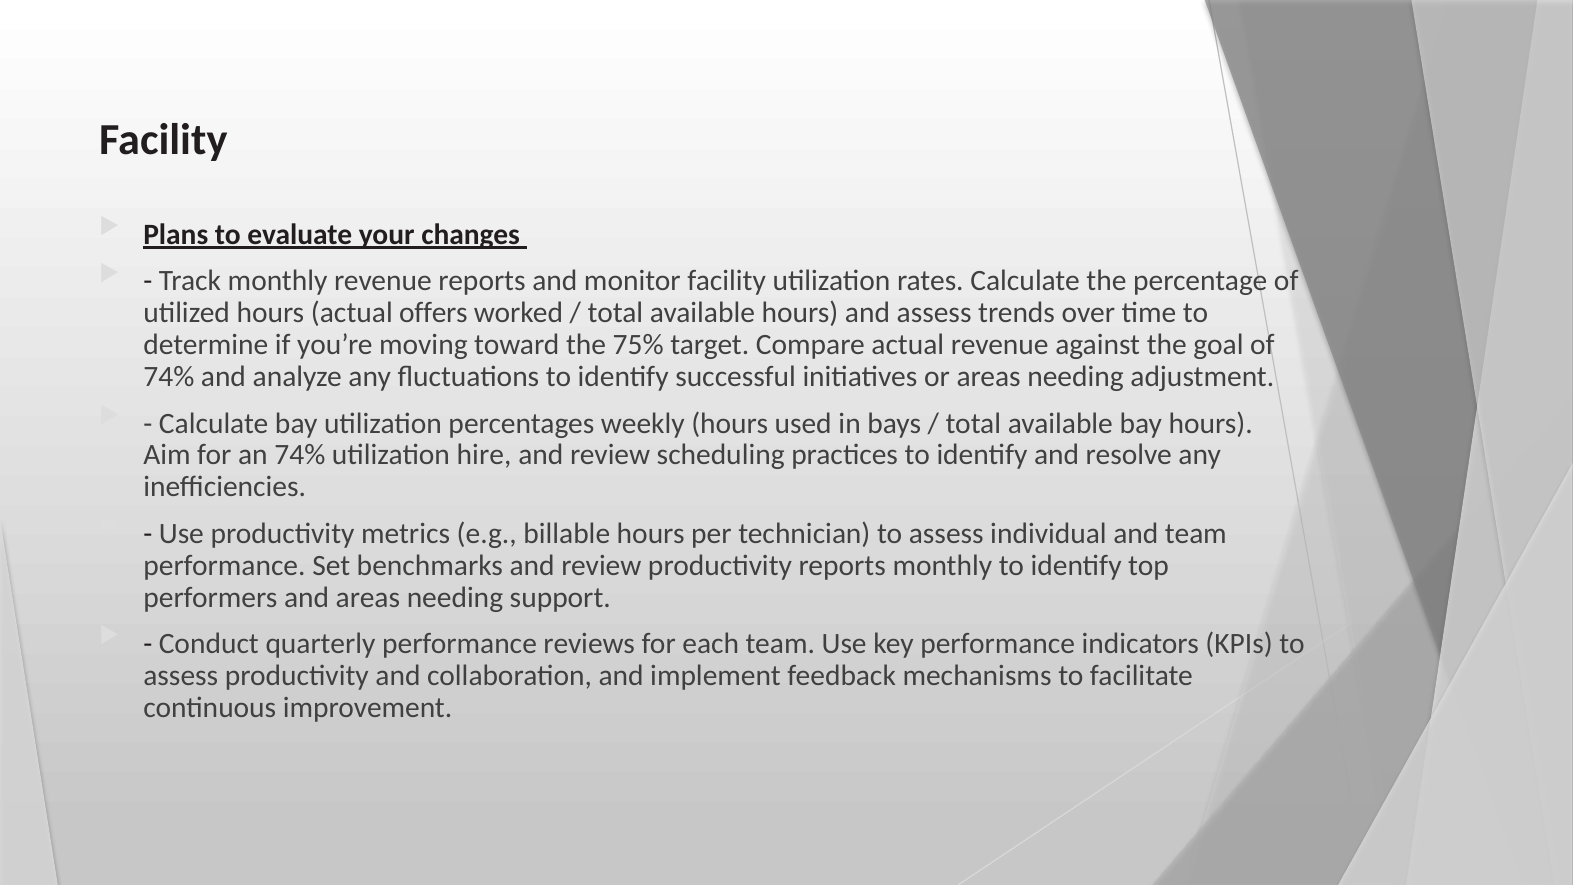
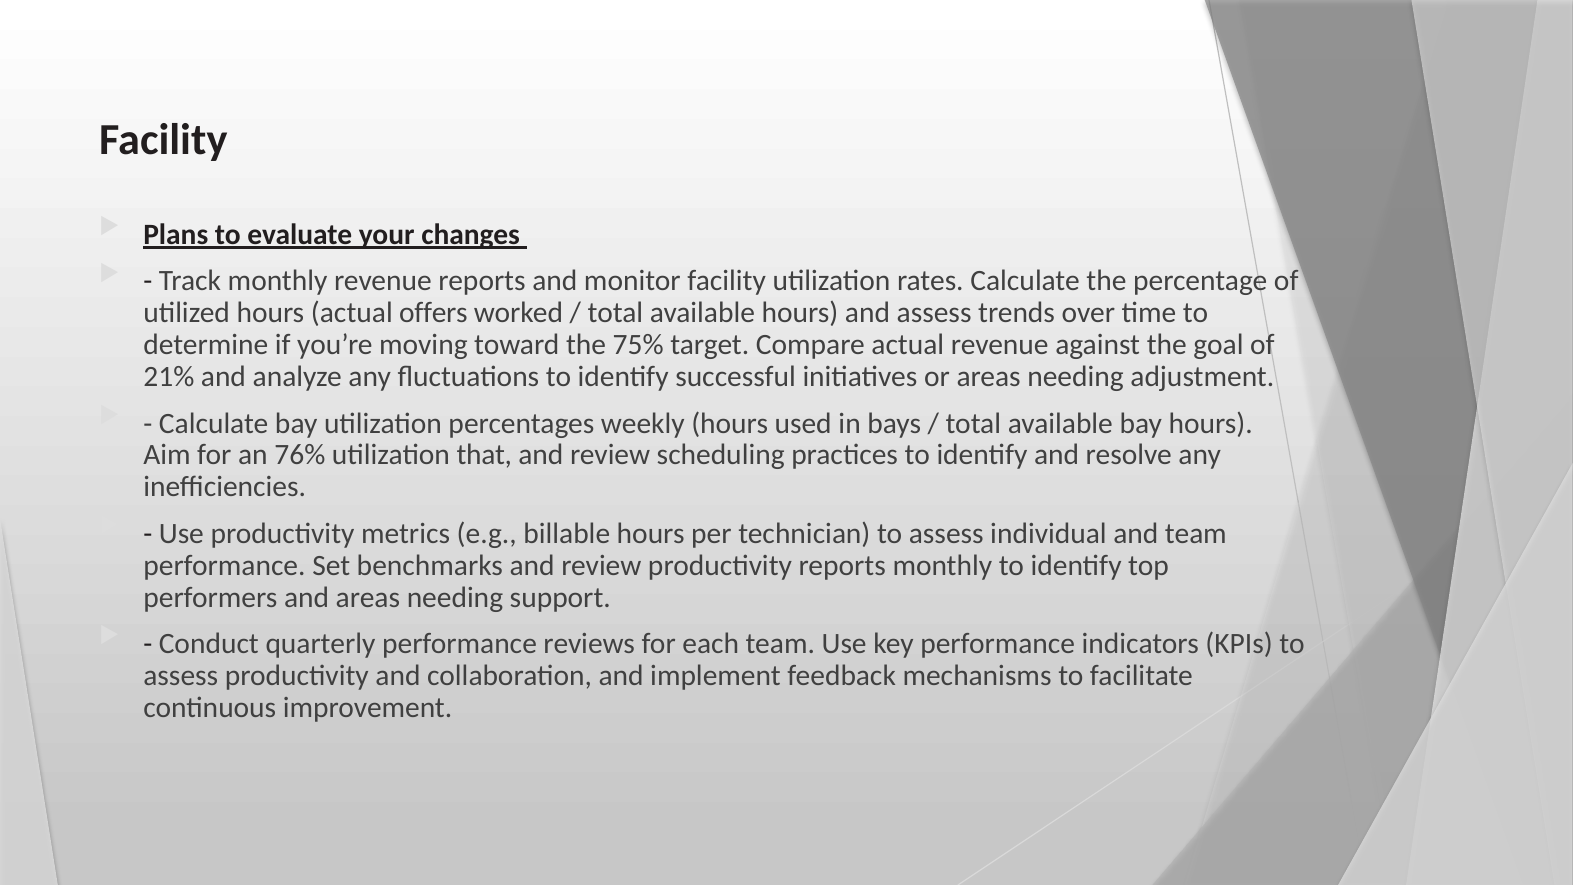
74%: 74% -> 21% (169, 377)
an 74%: 74% -> 76% (300, 455)
hire: hire -> that (484, 455)
